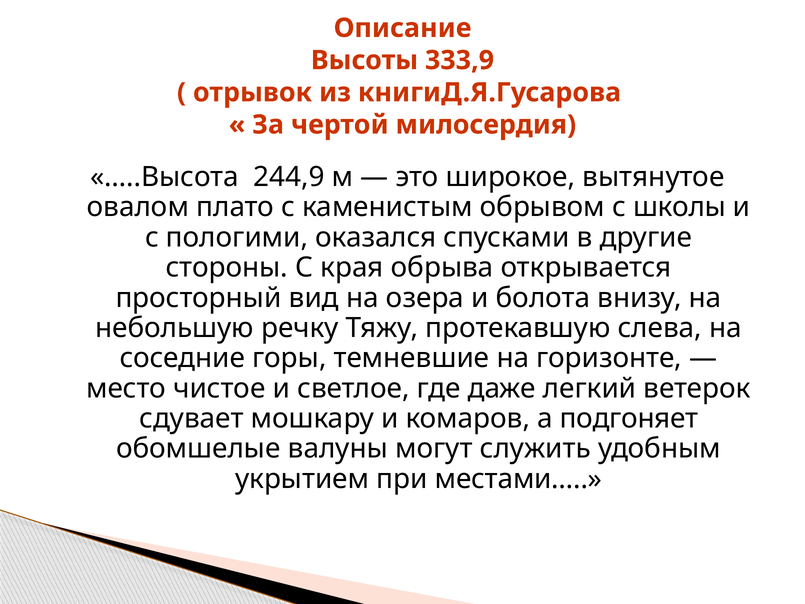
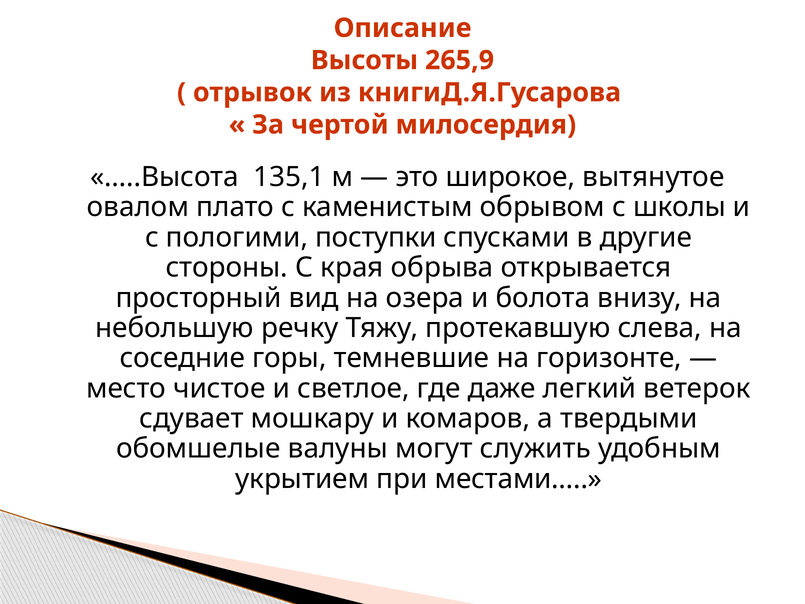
333,9: 333,9 -> 265,9 (460, 60)
244,9: 244,9 -> 135,1 (289, 177)
оказался: оказался -> поступки (376, 237)
подгоняет: подгоняет -> твердыми (629, 418)
